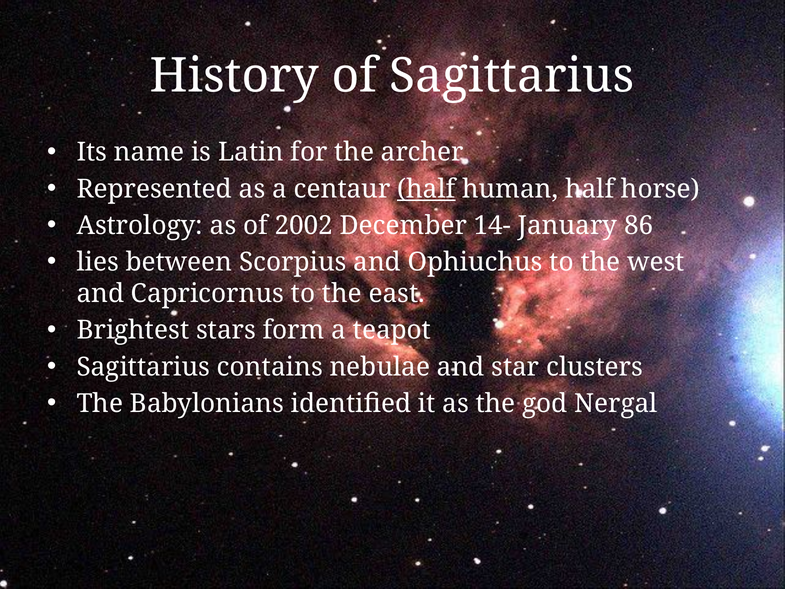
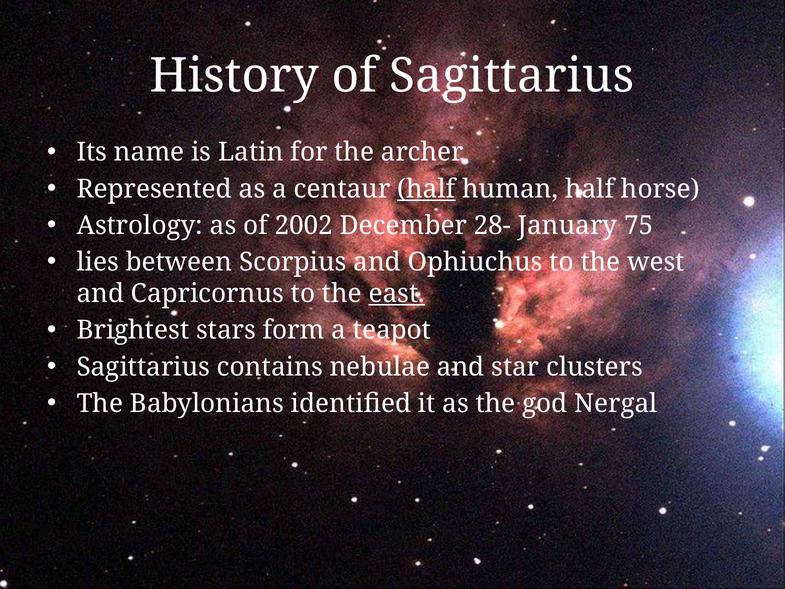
14-: 14- -> 28- (492, 226)
86: 86 -> 75 (639, 226)
east underline: none -> present (397, 294)
